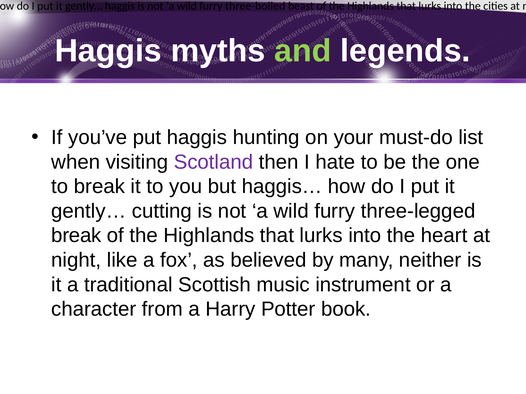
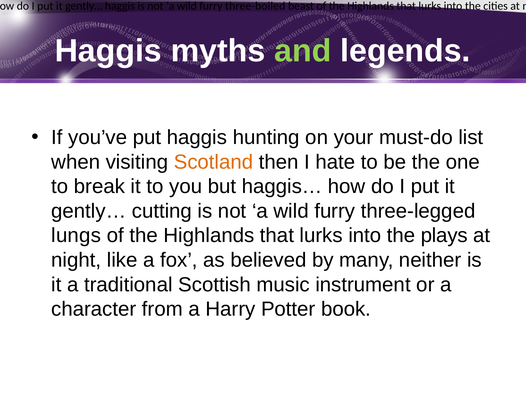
Scotland colour: purple -> orange (213, 162)
break: break -> lungs (76, 236)
heart: heart -> plays (444, 236)
